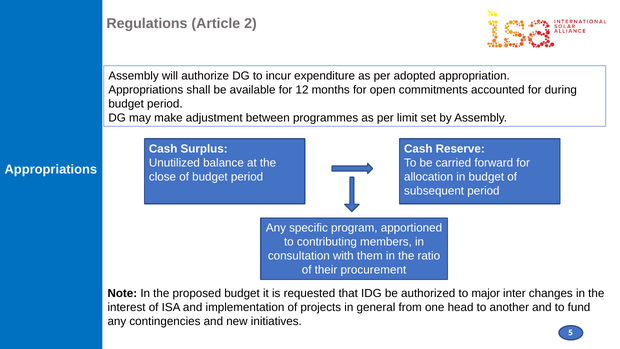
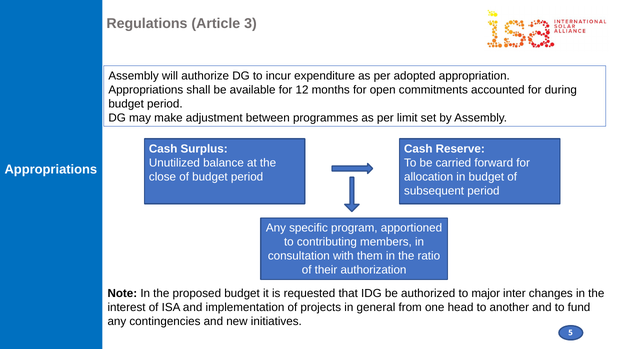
2: 2 -> 3 (250, 24)
procurement: procurement -> authorization (373, 270)
